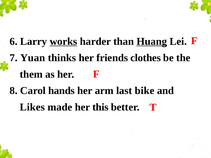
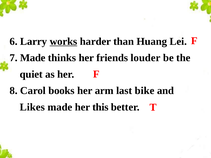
Huang underline: present -> none (152, 41)
7 Yuan: Yuan -> Made (33, 58)
clothes: clothes -> louder (146, 58)
them: them -> quiet (31, 74)
hands: hands -> books (61, 91)
